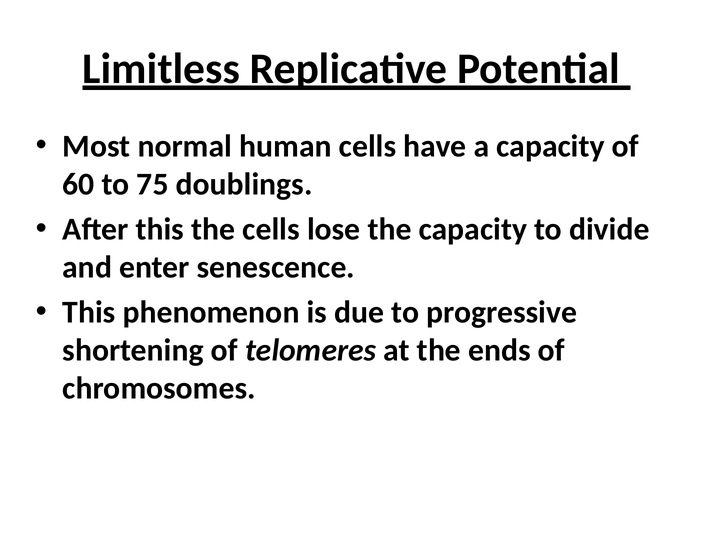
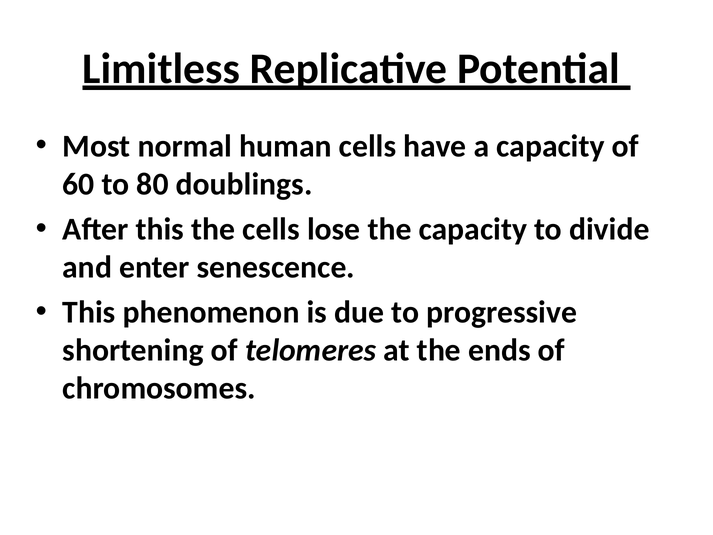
75: 75 -> 80 (153, 184)
